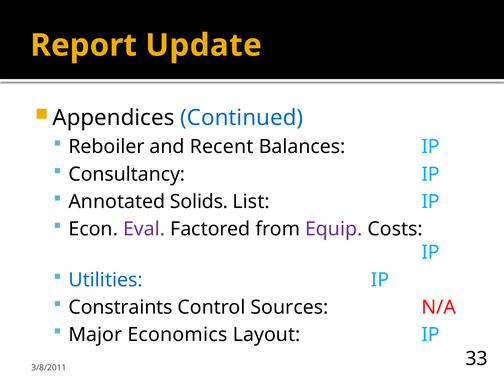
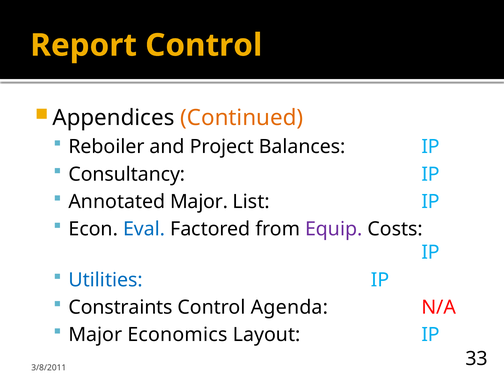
Report Update: Update -> Control (204, 45)
Continued colour: blue -> orange (242, 118)
Recent: Recent -> Project (222, 147)
Annotated Solids: Solids -> Major (199, 202)
Eval colour: purple -> blue (144, 229)
Sources: Sources -> Agenda (289, 307)
